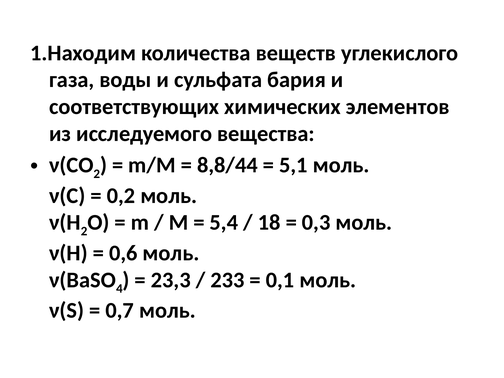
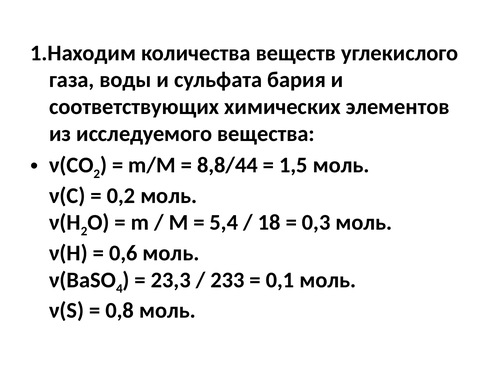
5,1: 5,1 -> 1,5 (293, 165)
0,7: 0,7 -> 0,8 (120, 311)
